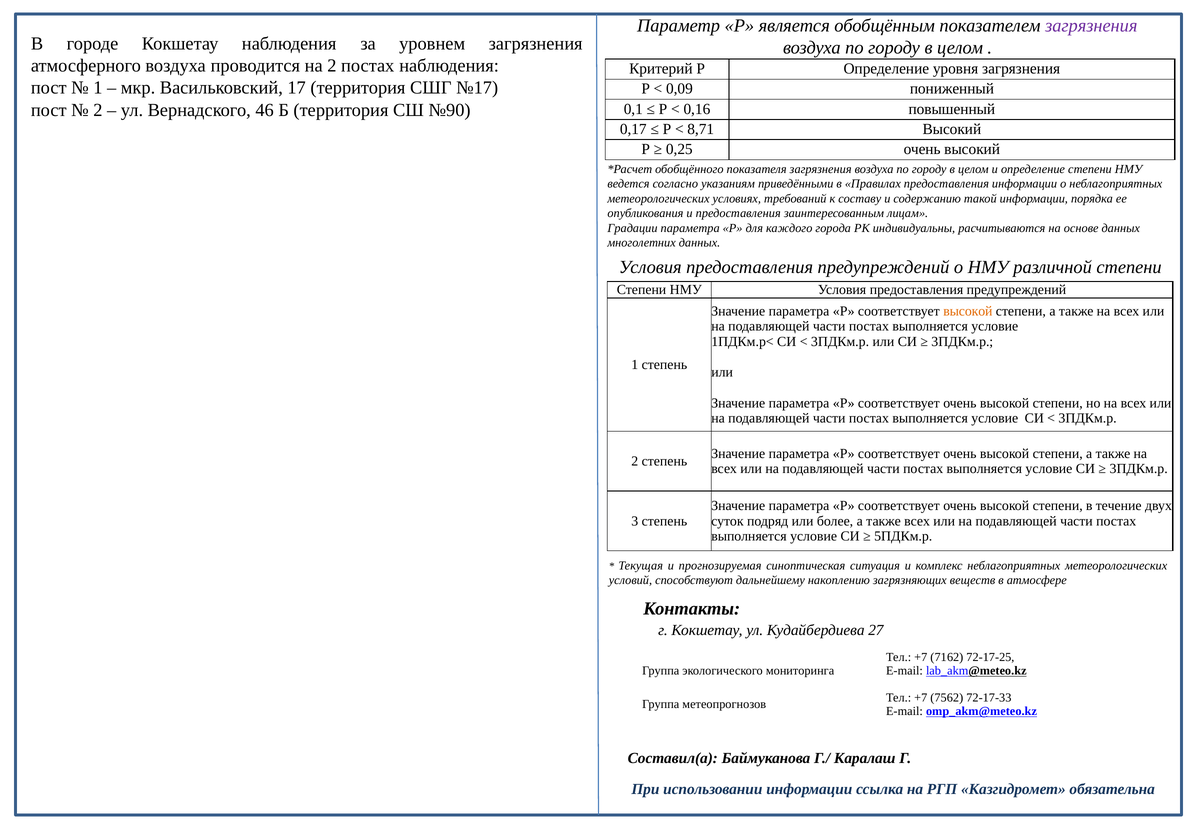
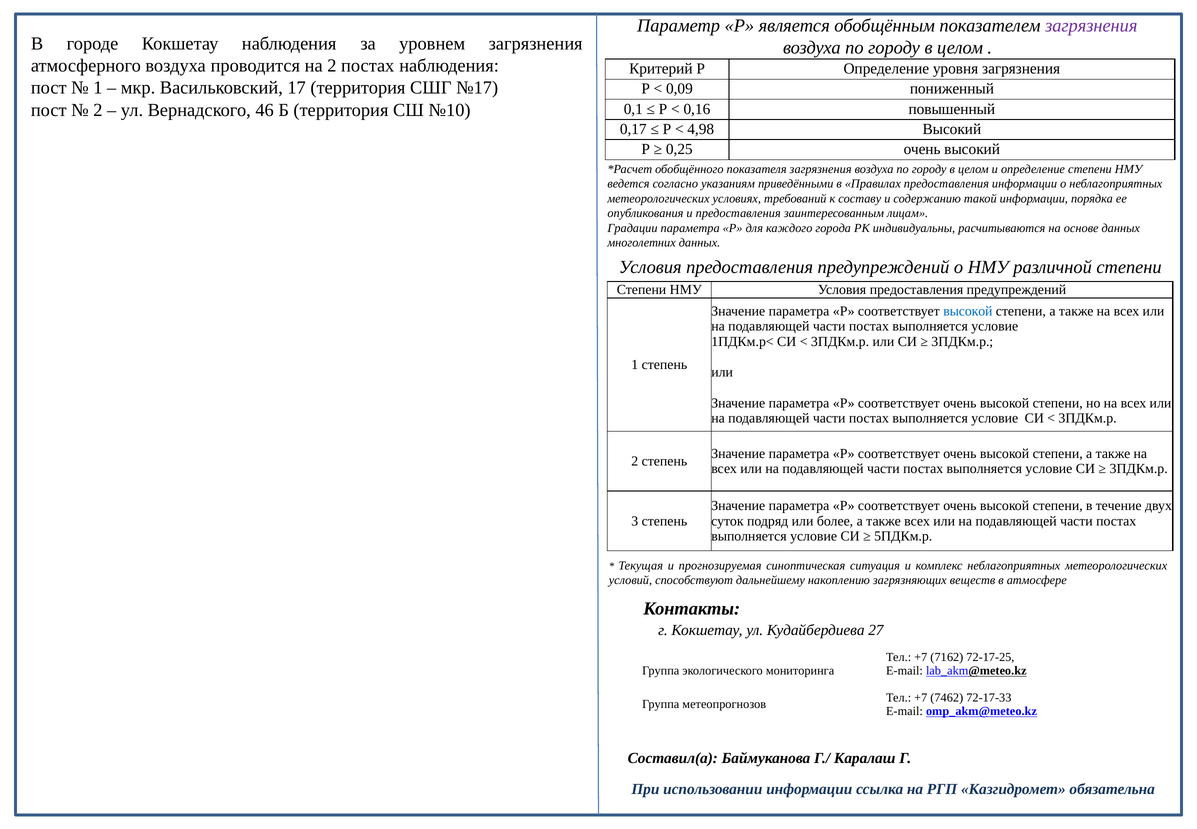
№90: №90 -> №10 (450, 110)
8,71: 8,71 -> 4,98 (701, 129)
высокой colour: orange -> blue (968, 311)
7562: 7562 -> 7462 (947, 697)
